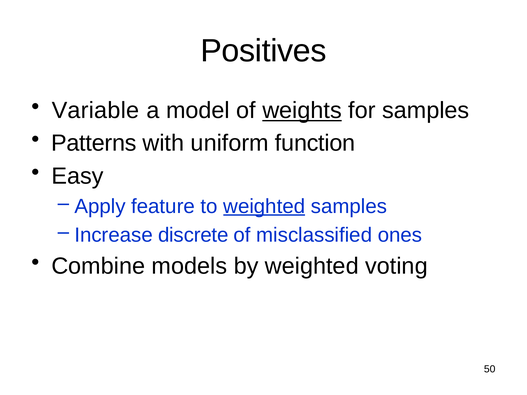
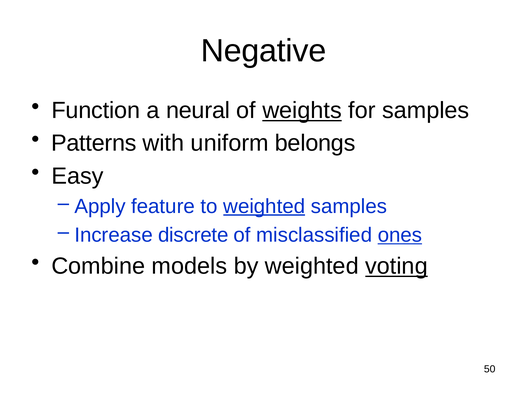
Positives: Positives -> Negative (264, 51)
Variable: Variable -> Function (96, 111)
model: model -> neural (198, 111)
function: function -> belongs (315, 143)
ones underline: none -> present (400, 235)
voting underline: none -> present (396, 266)
